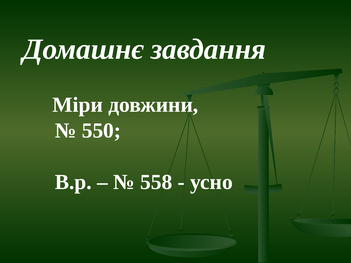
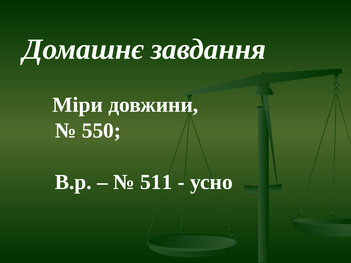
558: 558 -> 511 (156, 182)
